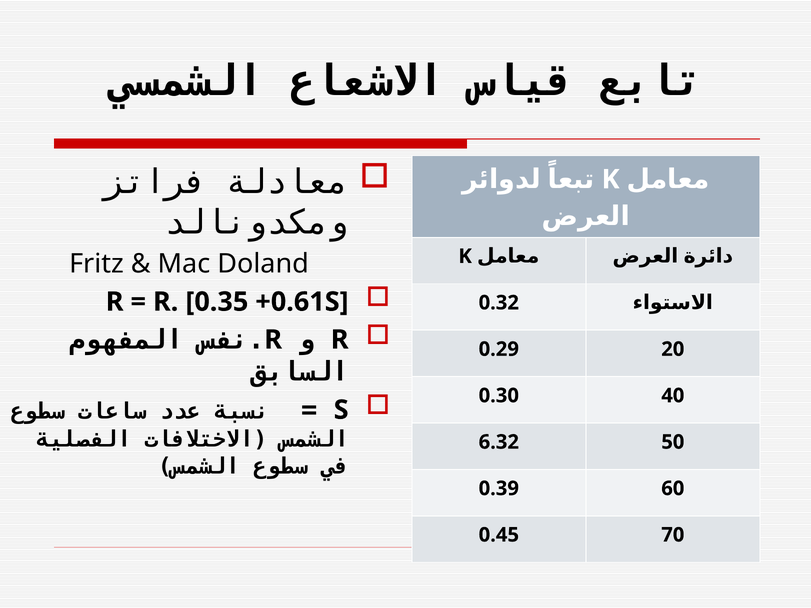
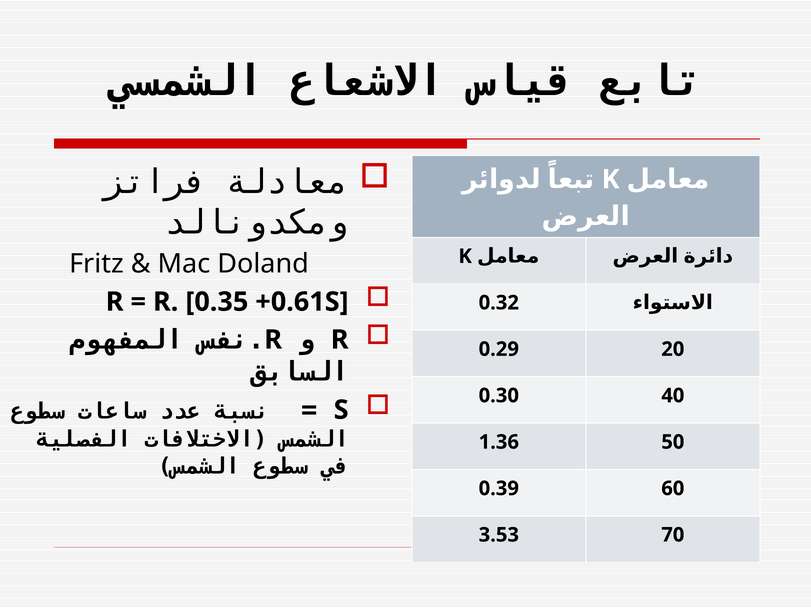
6.32: 6.32 -> 1.36 (499, 442)
0.45: 0.45 -> 3.53 (499, 535)
